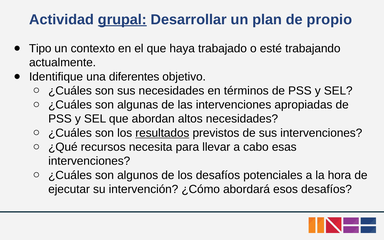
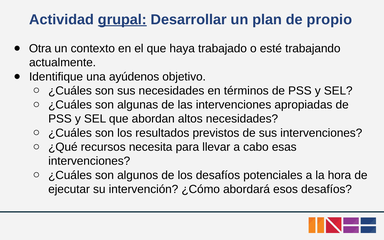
Tipo: Tipo -> Otra (40, 48)
diferentes: diferentes -> ayúdenos (134, 77)
resultados underline: present -> none (162, 133)
